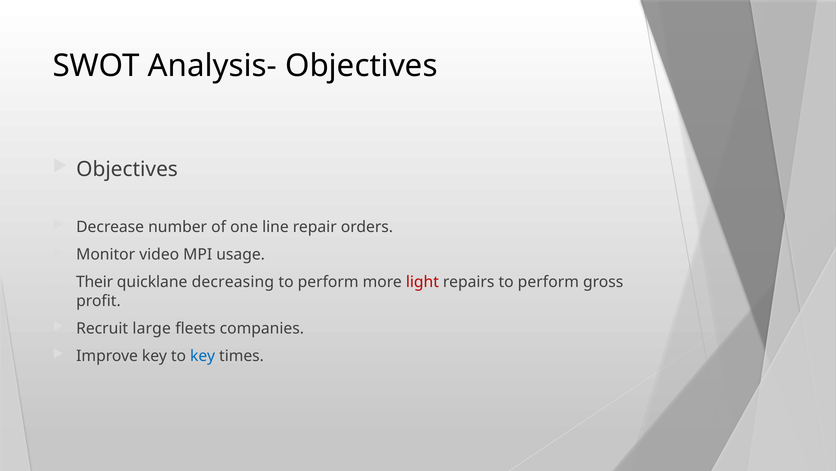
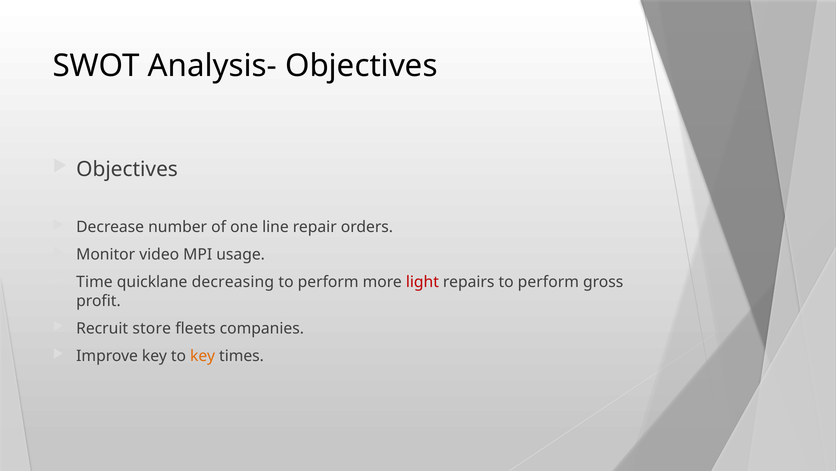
Their: Their -> Time (94, 282)
large: large -> store (152, 328)
key colour: blue -> orange (203, 356)
